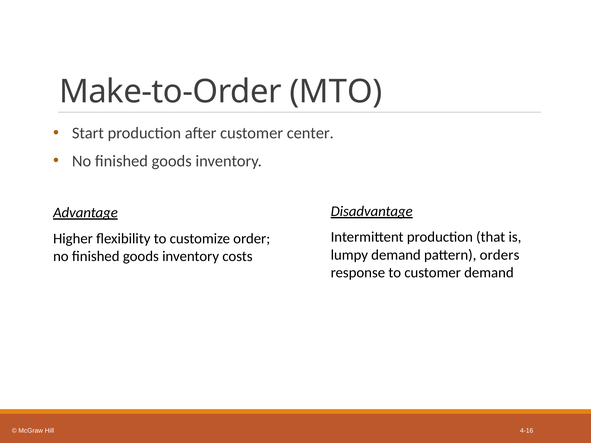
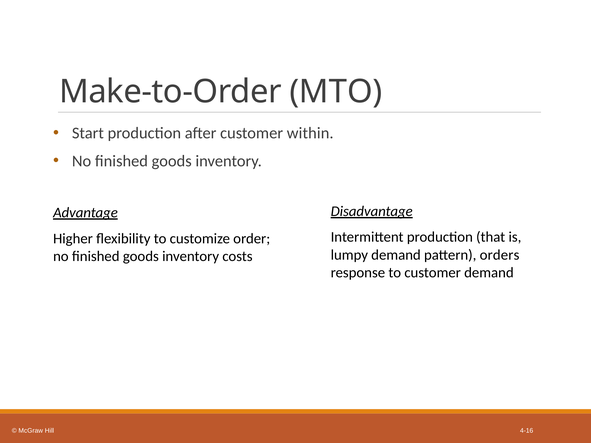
center: center -> within (310, 133)
